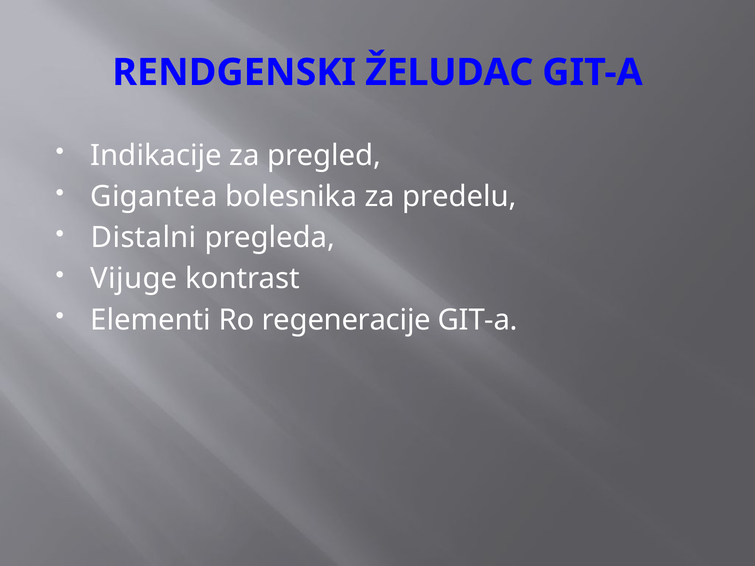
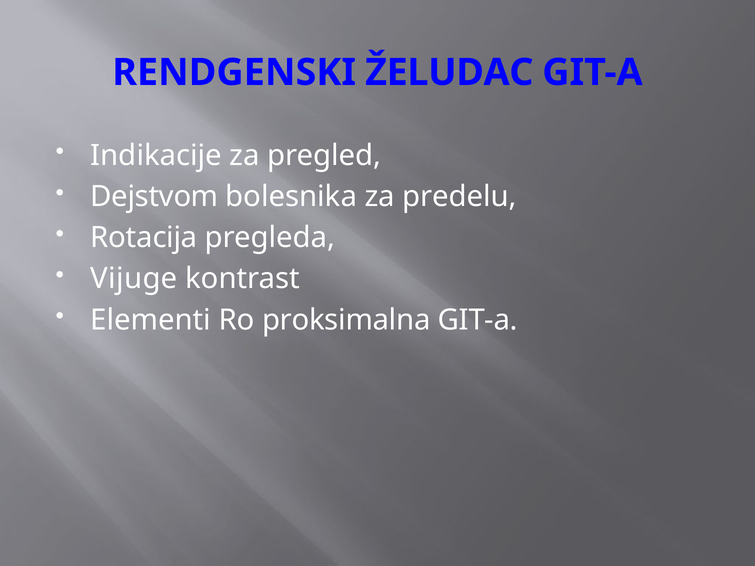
Gigantea: Gigantea -> Dejstvom (154, 197)
Distalni: Distalni -> Rotacija (144, 238)
regeneracije: regeneracije -> proksimalna (346, 320)
